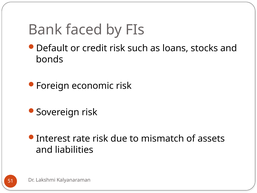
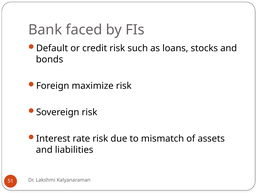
economic: economic -> maximize (93, 86)
